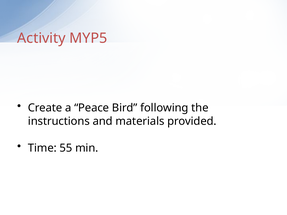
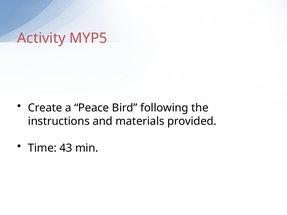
55: 55 -> 43 (66, 148)
